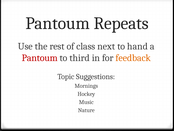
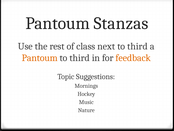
Repeats: Repeats -> Stanzas (121, 23)
hand: hand -> third (137, 46)
Pantoum colour: red -> orange (40, 58)
